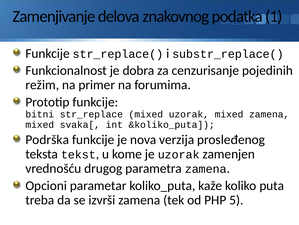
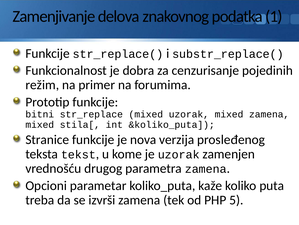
svaka[: svaka[ -> stila[ (80, 124)
Podrška: Podrška -> Stranice (47, 139)
